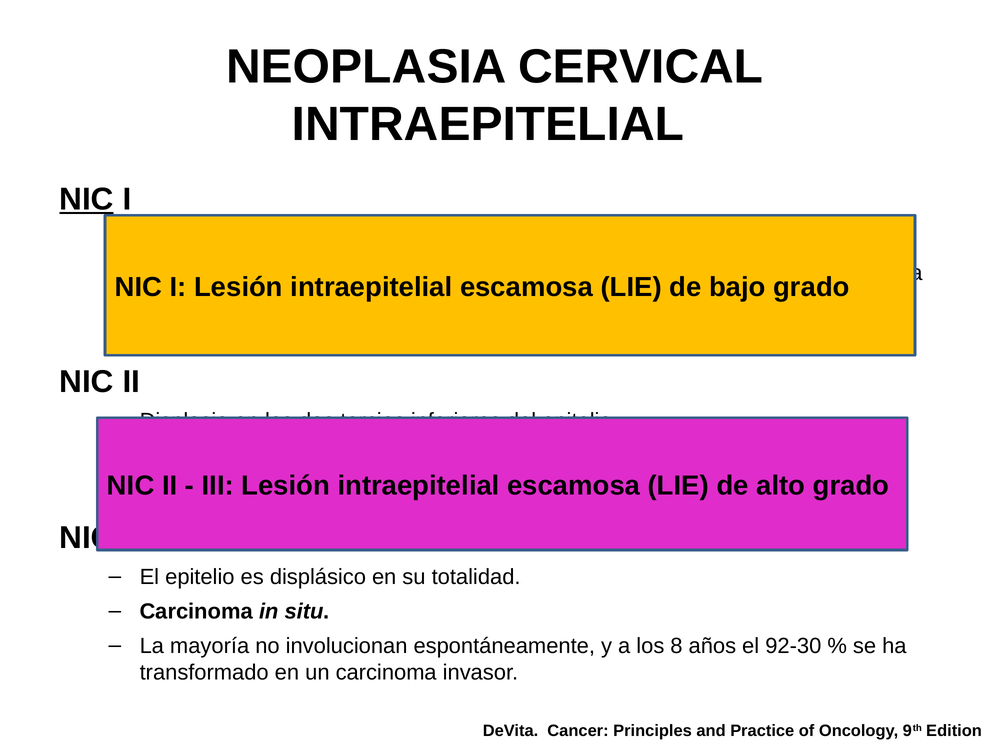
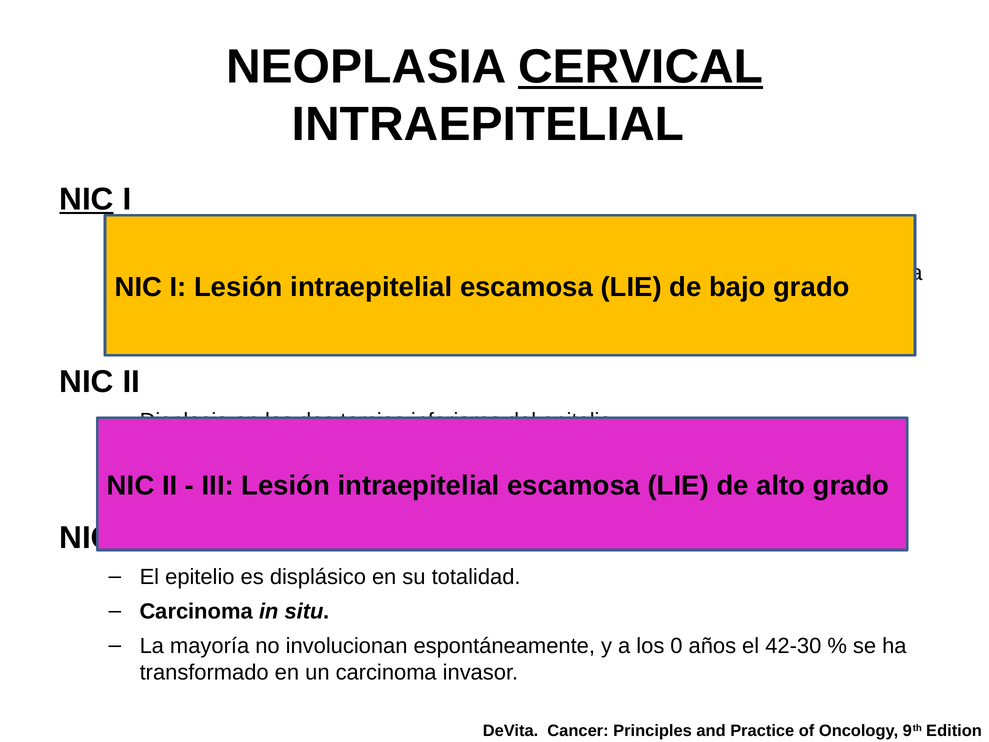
CERVICAL underline: none -> present (641, 67)
8: 8 -> 0 (676, 646)
92-30: 92-30 -> 42-30 (793, 646)
